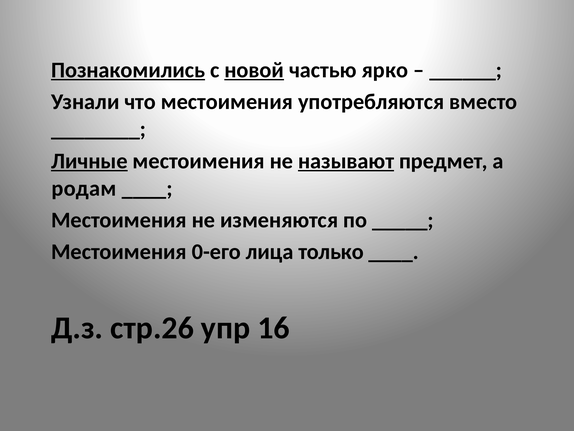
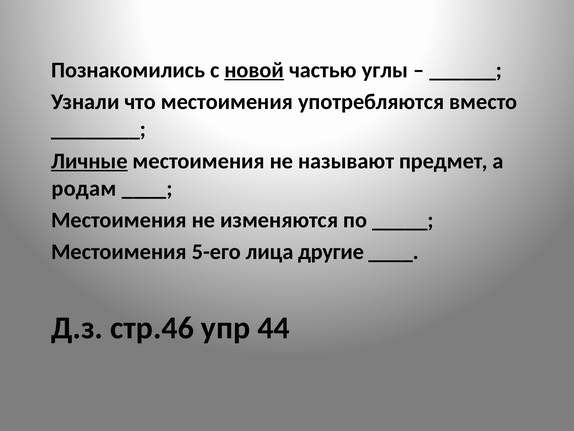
Познакомились underline: present -> none (128, 70)
ярко: ярко -> углы (385, 70)
называют underline: present -> none (346, 161)
0-его: 0-его -> 5-его (216, 252)
только: только -> другие (331, 252)
стр.26: стр.26 -> стр.46 (152, 327)
16: 16 -> 44 (273, 327)
